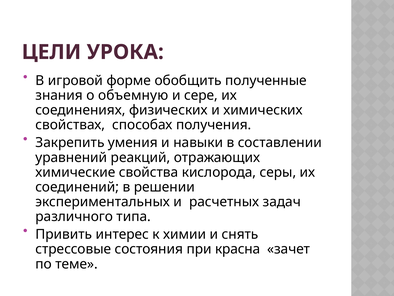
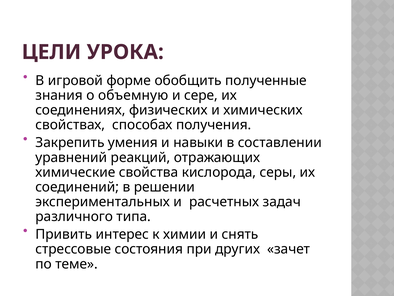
красна: красна -> других (238, 249)
